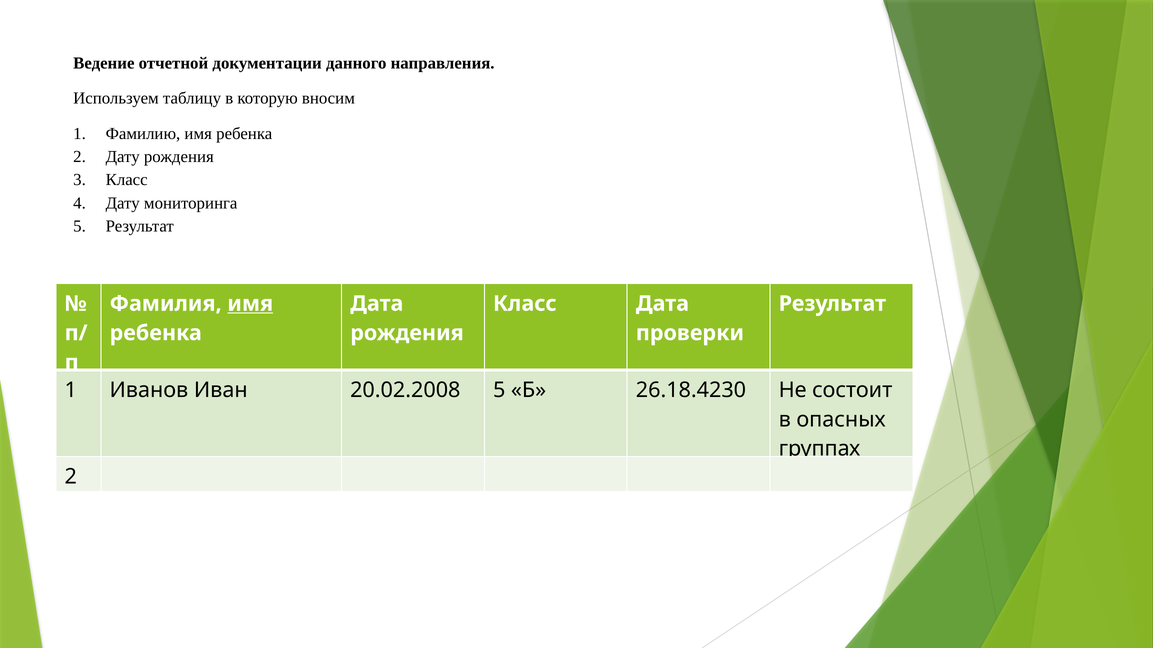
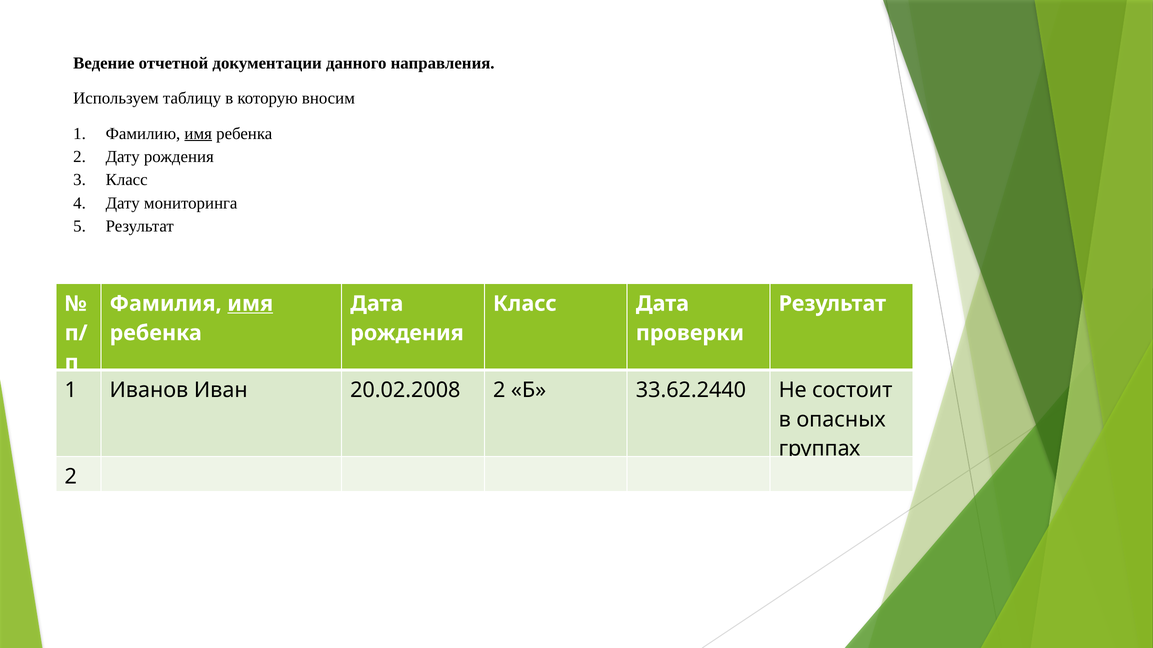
имя underline: none -> present (198, 134)
20.02.2008 5: 5 -> 2 (499, 390)
26.18.4230: 26.18.4230 -> 33.62.2440 (691, 390)
